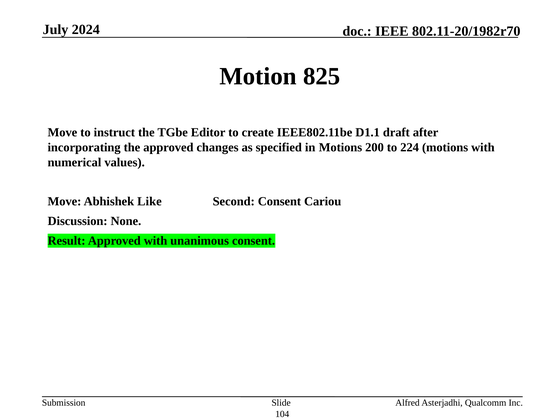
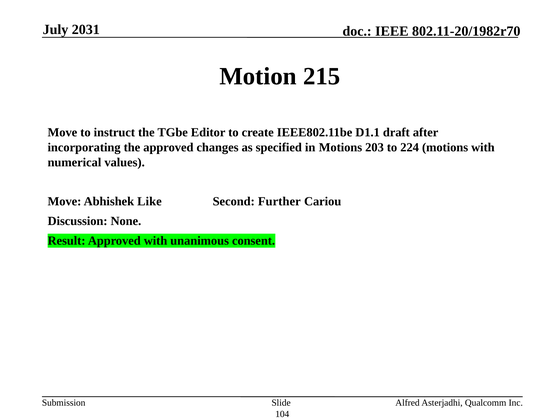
2024: 2024 -> 2031 (86, 30)
825: 825 -> 215 (322, 76)
200: 200 -> 203 (374, 147)
Second Consent: Consent -> Further (279, 202)
